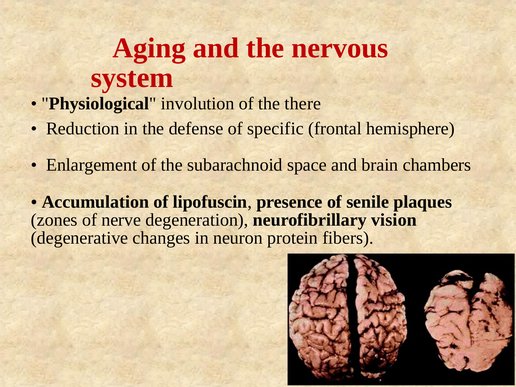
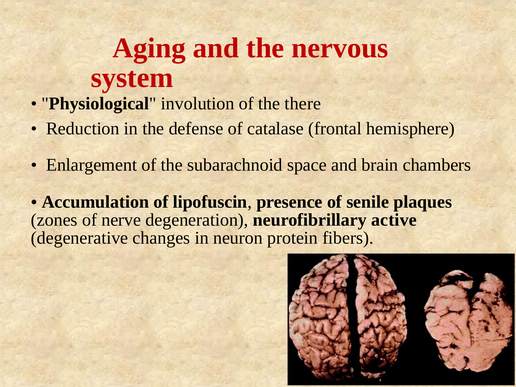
specific: specific -> catalase (275, 128)
vision: vision -> active (394, 220)
